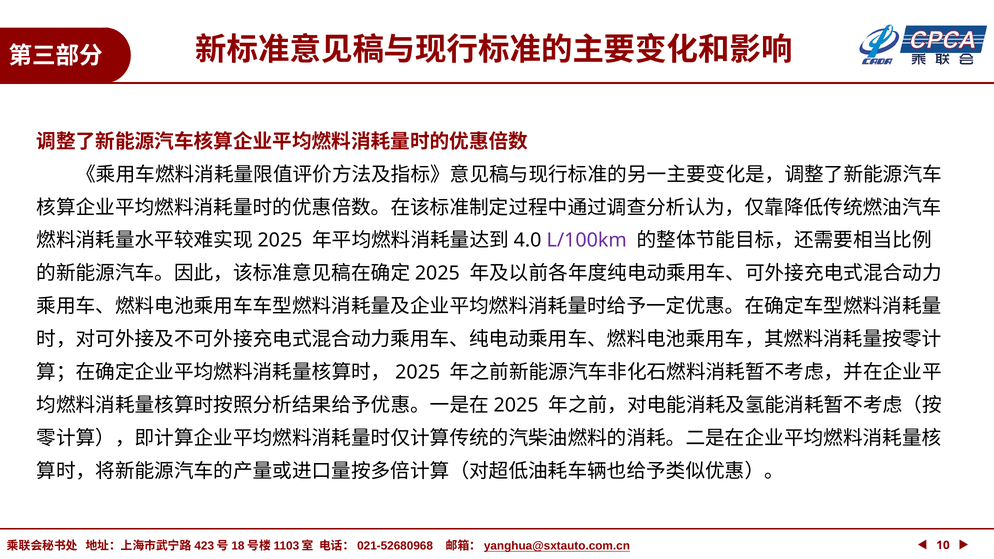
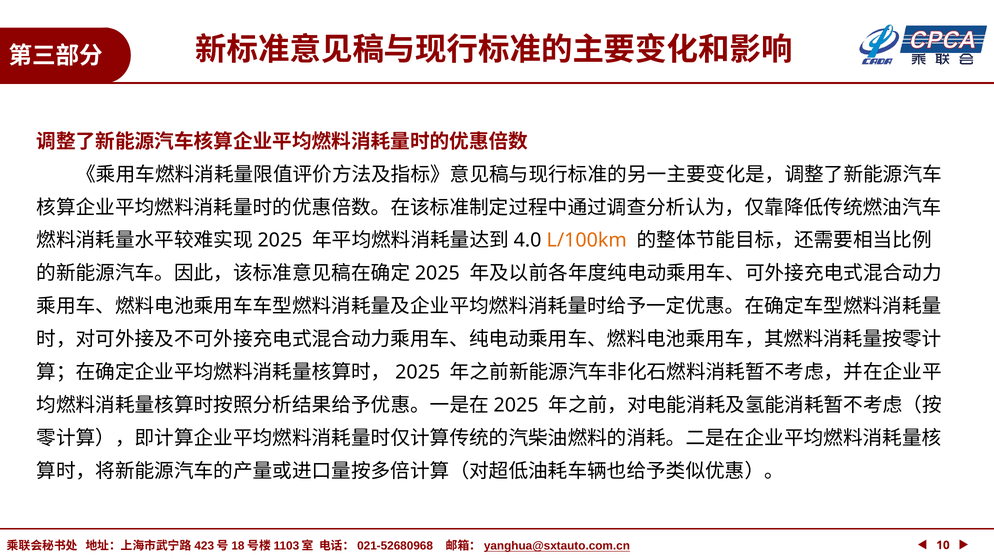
L/100km colour: purple -> orange (587, 241)
